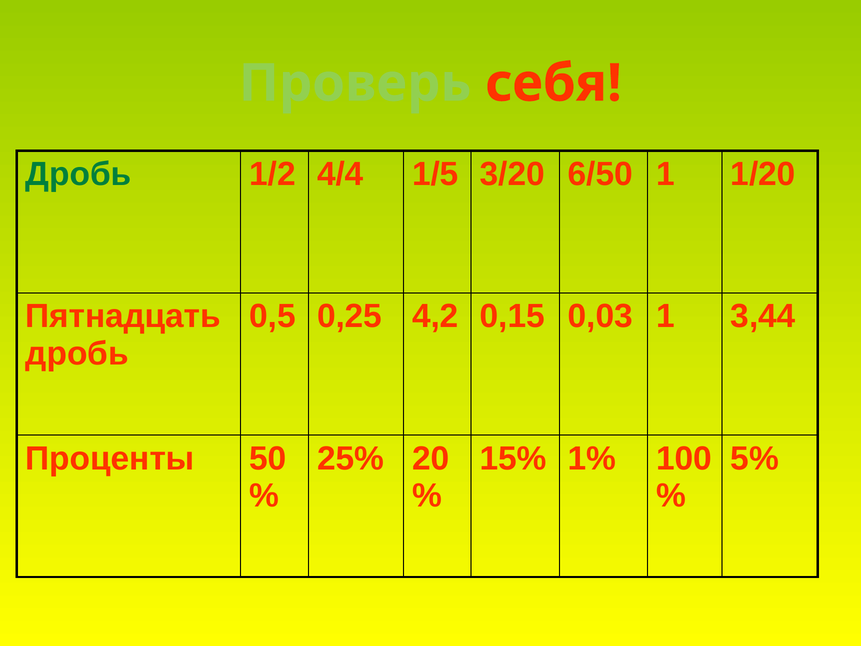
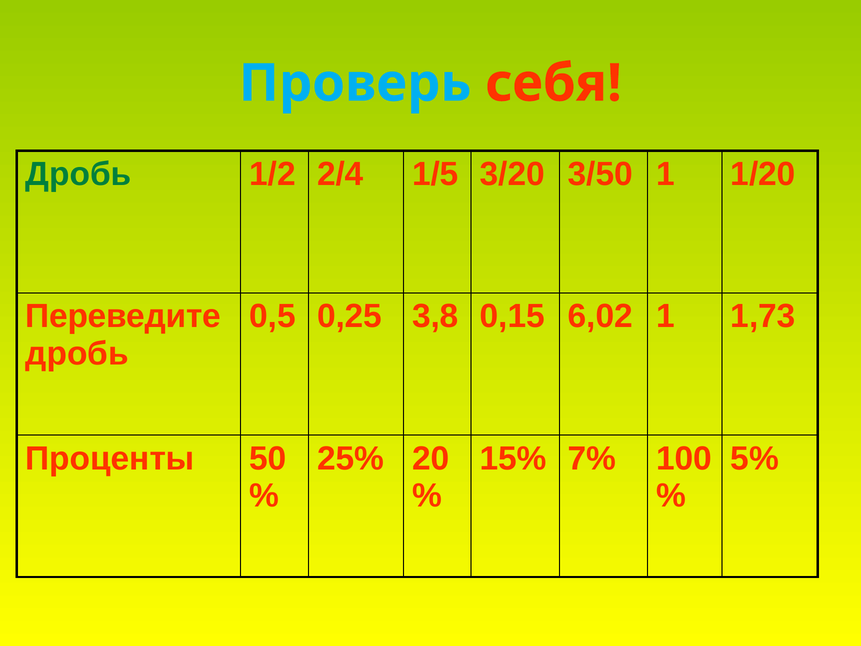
Проверь colour: light green -> light blue (355, 83)
4/4: 4/4 -> 2/4 (340, 174)
6/50: 6/50 -> 3/50 (600, 174)
Пятнадцать: Пятнадцать -> Переведите (123, 316)
4,2: 4,2 -> 3,8 (435, 316)
0,03: 0,03 -> 6,02 (600, 316)
3,44: 3,44 -> 1,73 (763, 316)
1%: 1% -> 7% (592, 458)
